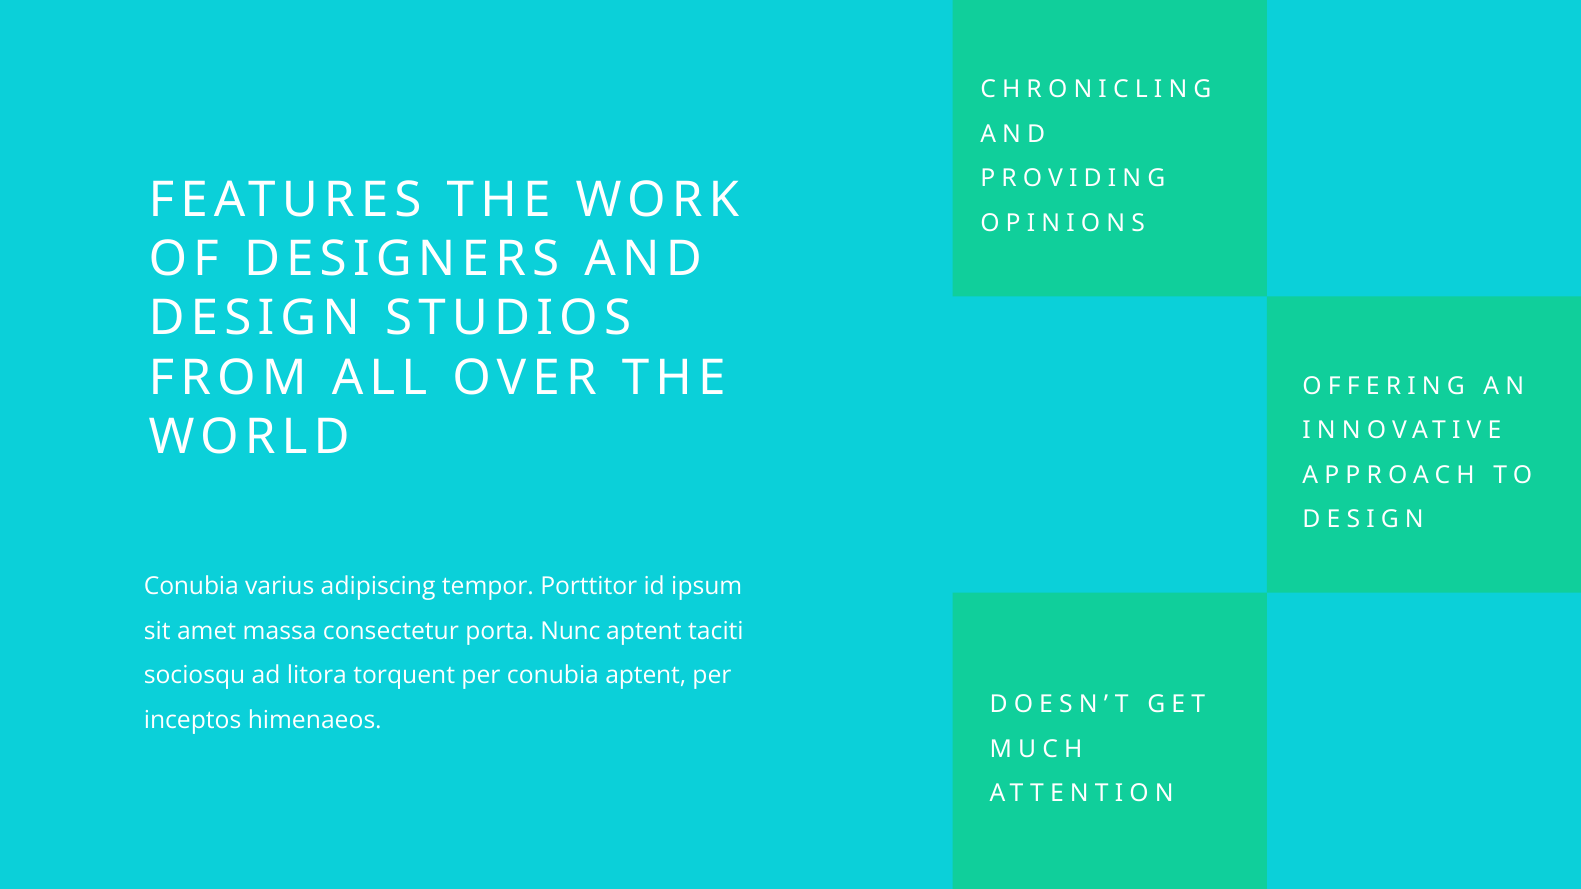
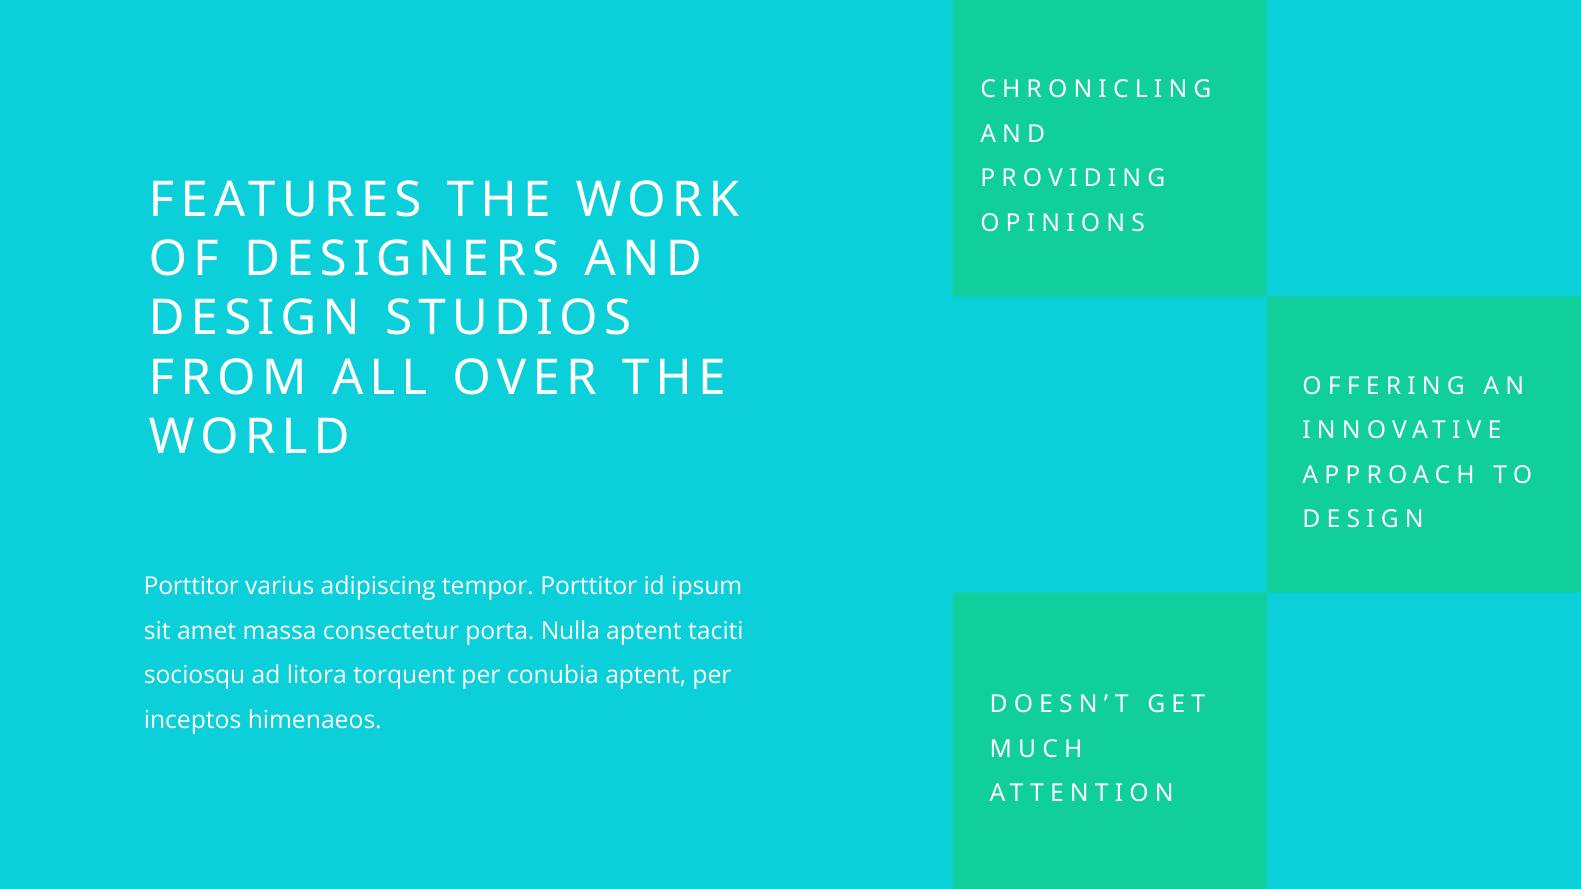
Conubia: Conubia -> Porttitor (191, 587)
Nunc: Nunc -> Nulla (570, 631)
